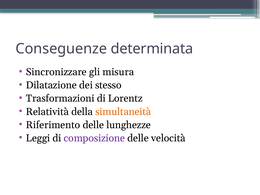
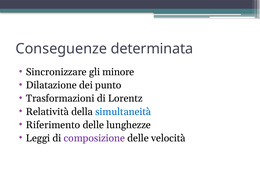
misura: misura -> minore (118, 72)
stesso: stesso -> punto (108, 85)
simultaneità colour: orange -> blue (123, 112)
